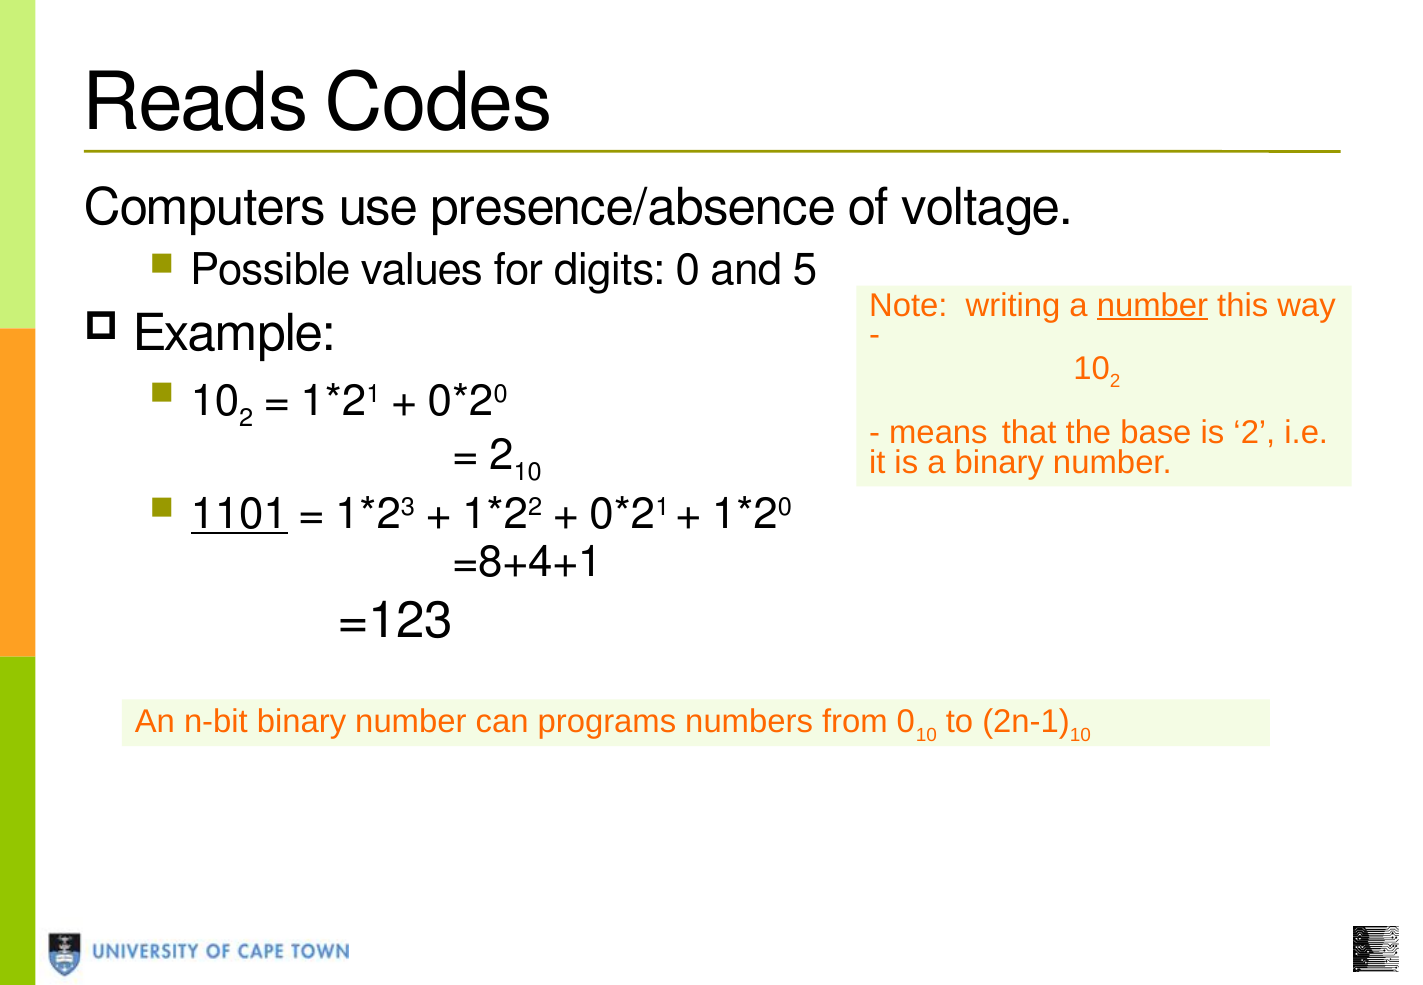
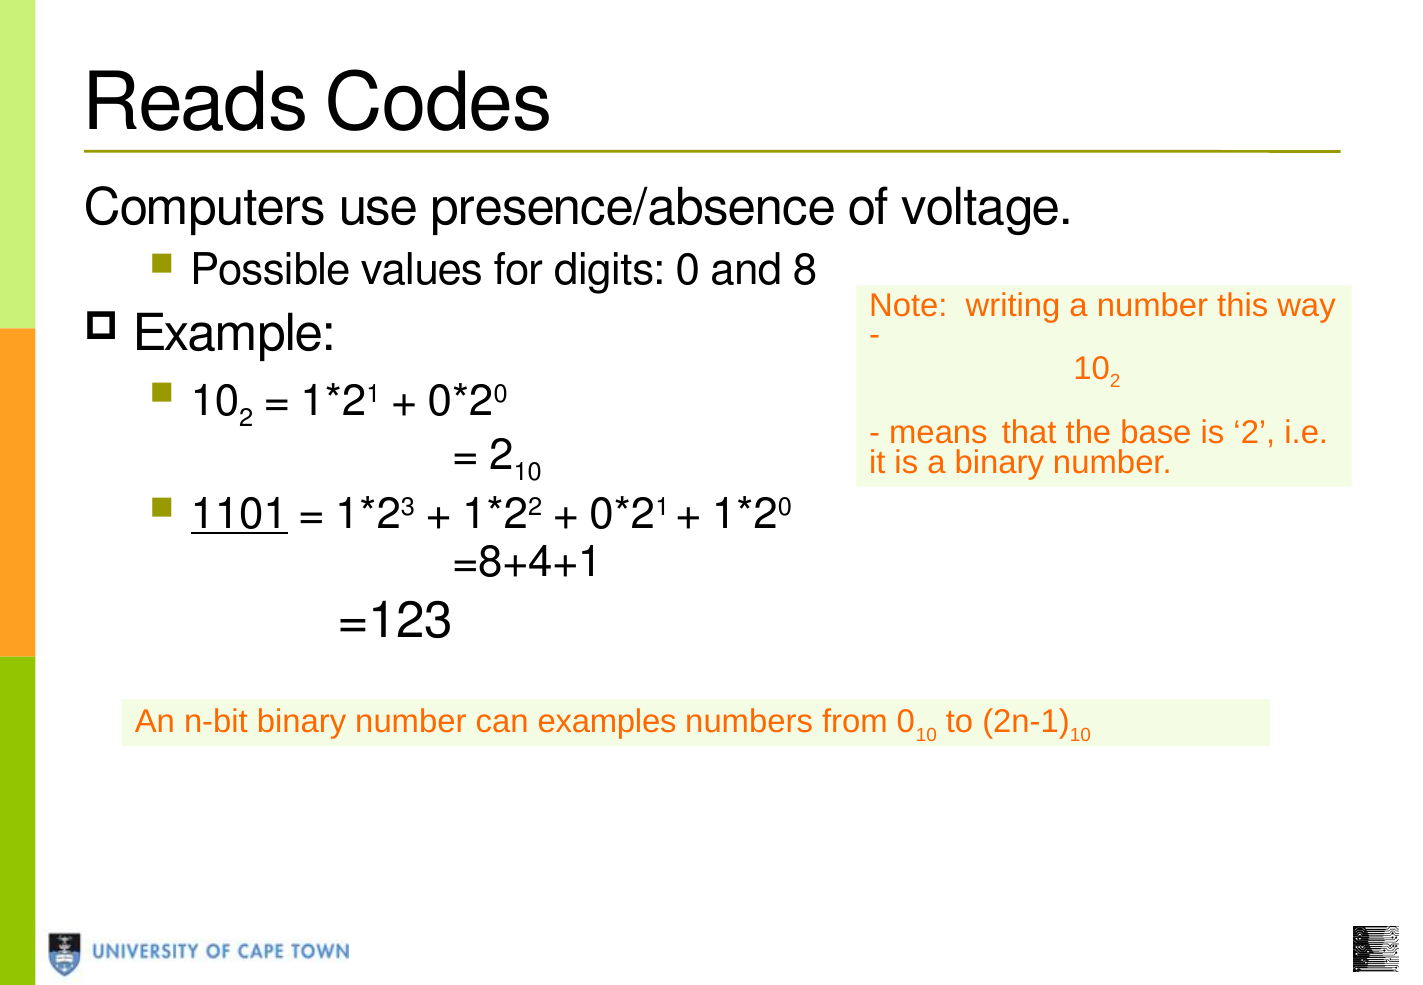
5: 5 -> 8 (805, 270)
number underline: present -> none (1153, 305)
programs: programs -> examples (607, 722)
